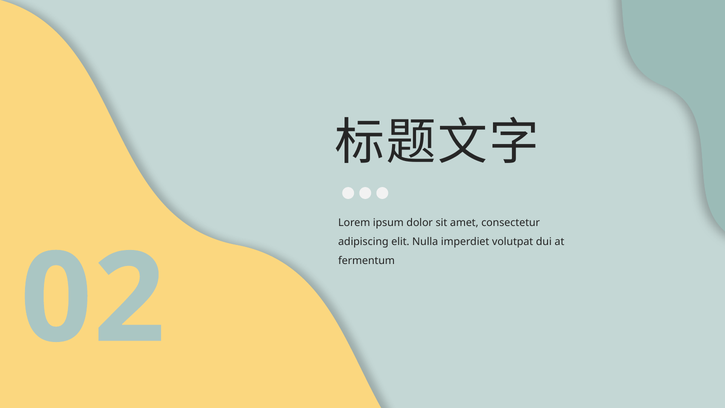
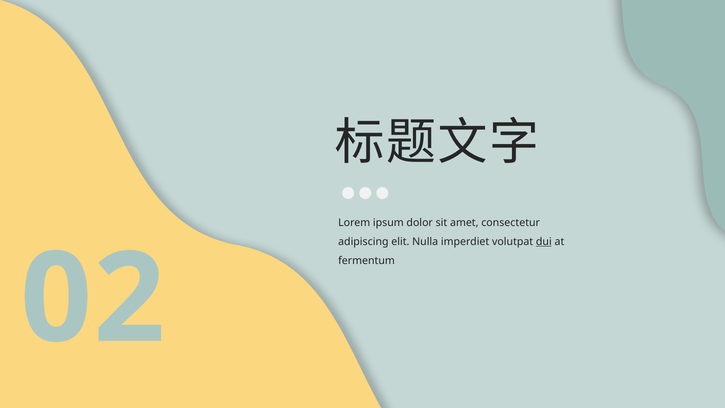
dui underline: none -> present (544, 242)
